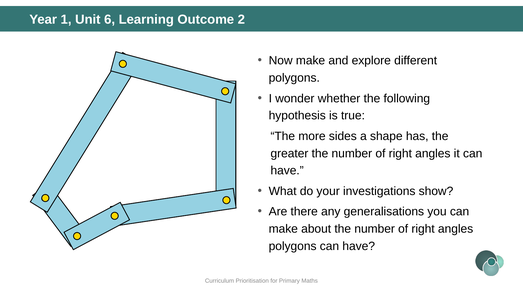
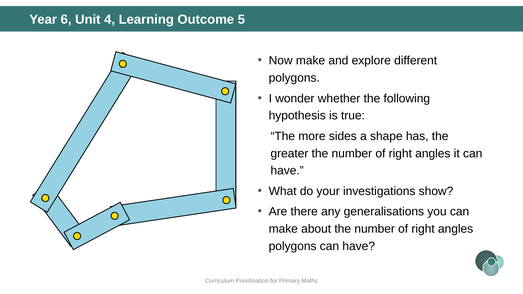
1: 1 -> 6 (66, 19)
6: 6 -> 4 (110, 19)
2: 2 -> 5 (241, 19)
